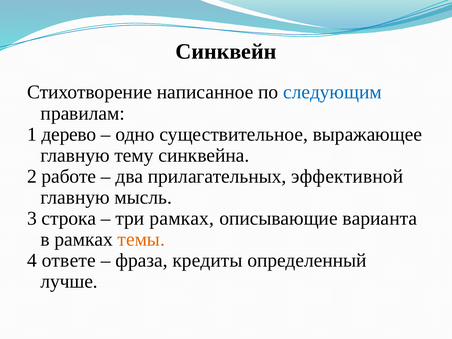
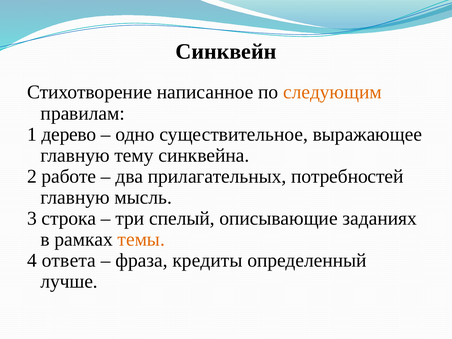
следующим colour: blue -> orange (332, 92)
эффективной: эффективной -> потребностей (347, 176)
три рамках: рамках -> спелый (182, 218)
варианта: варианта -> заданиях (380, 218)
ответе: ответе -> ответа (69, 260)
